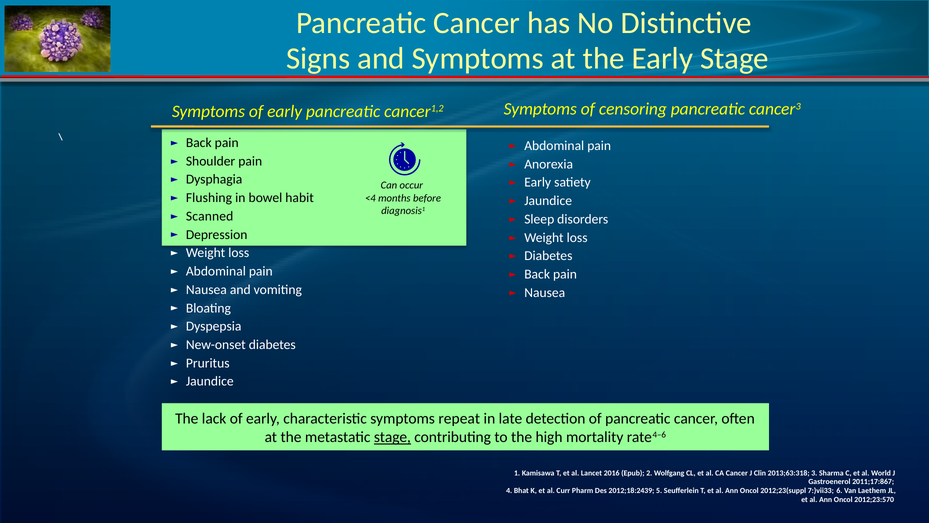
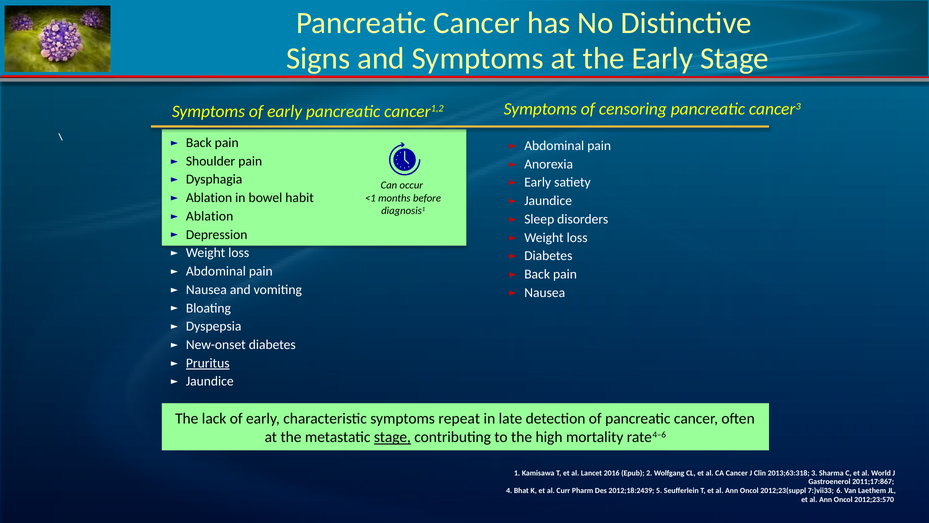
Flushing: Flushing -> Ablation (209, 198)
<4: <4 -> <1 (370, 198)
Scanned: Scanned -> Ablation (210, 216)
Pruritus underline: none -> present (208, 363)
